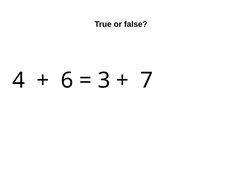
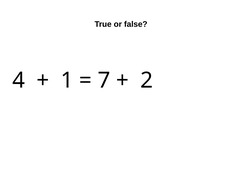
6: 6 -> 1 (67, 80)
3: 3 -> 7 (104, 80)
7: 7 -> 2 (147, 80)
